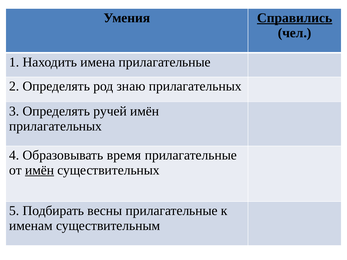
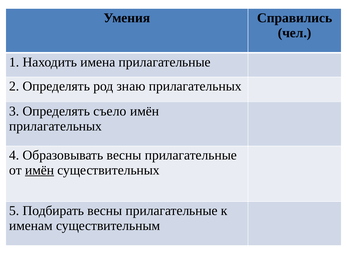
Справились underline: present -> none (295, 18)
ручей: ручей -> съело (110, 111)
Образовывать время: время -> весны (124, 155)
